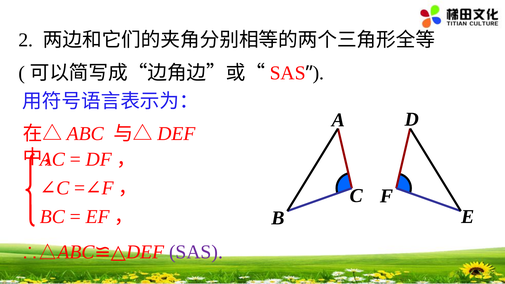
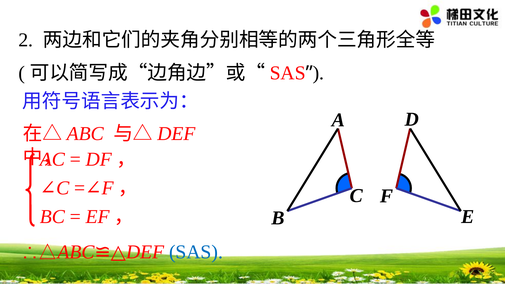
SAS colour: purple -> blue (196, 252)
